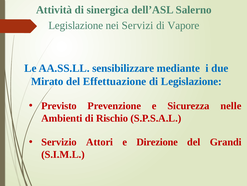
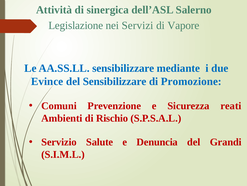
Mirato: Mirato -> Evince (47, 81)
del Effettuazione: Effettuazione -> Sensibilizzare (115, 81)
di Legislazione: Legislazione -> Promozione (191, 81)
Previsto: Previsto -> Comuni (59, 105)
nelle: nelle -> reati (231, 105)
Attori: Attori -> Salute (100, 142)
Direzione: Direzione -> Denuncia (157, 142)
